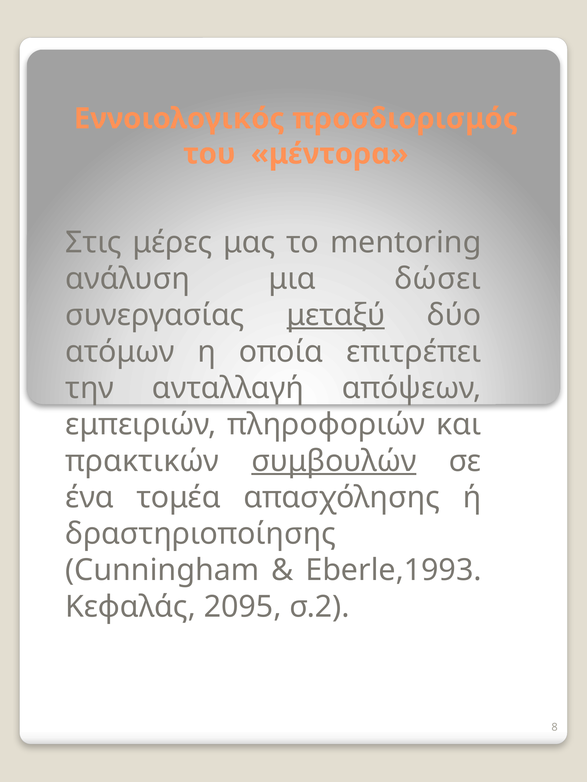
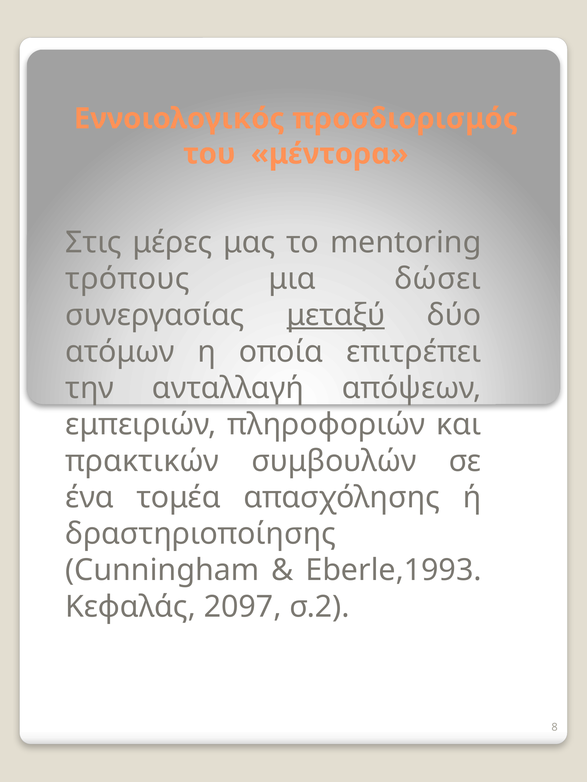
ανάλυση: ανάλυση -> τρόπους (127, 279)
συμβουλών underline: present -> none (334, 461)
2095: 2095 -> 2097 (243, 607)
